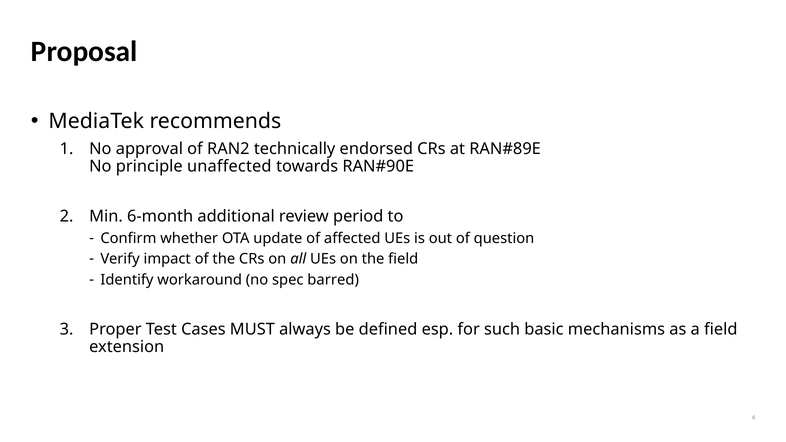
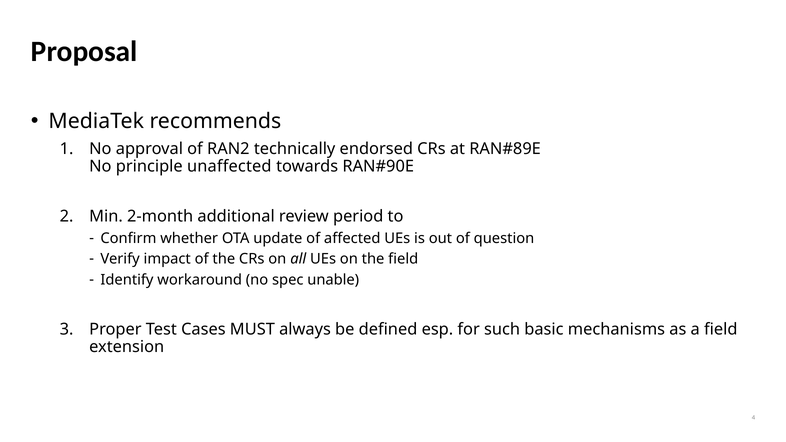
6-month: 6-month -> 2-month (160, 217)
barred: barred -> unable (333, 280)
